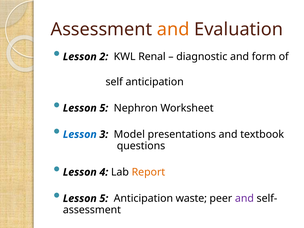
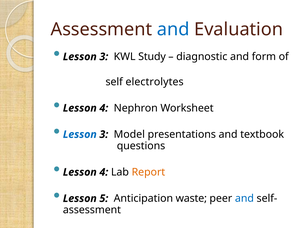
and colour: orange -> blue (173, 29)
2: 2 -> 3 (104, 57)
Renal: Renal -> Study (152, 57)
self anticipation: anticipation -> electrolytes (155, 82)
5: 5 -> 4 (104, 108)
and colour: purple -> blue (244, 198)
